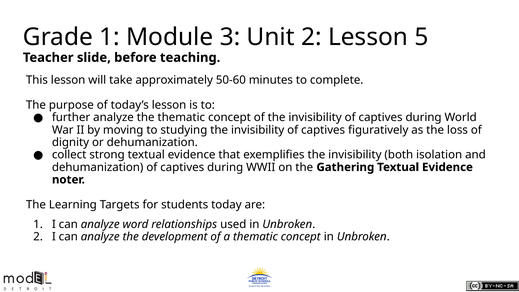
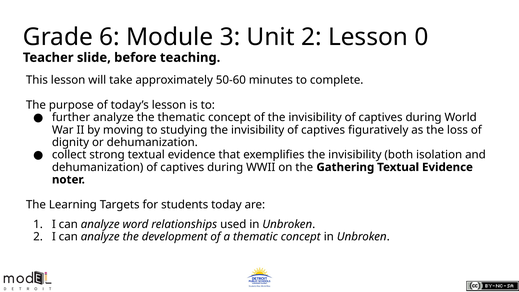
Grade 1: 1 -> 6 (109, 37)
5: 5 -> 0 (421, 37)
